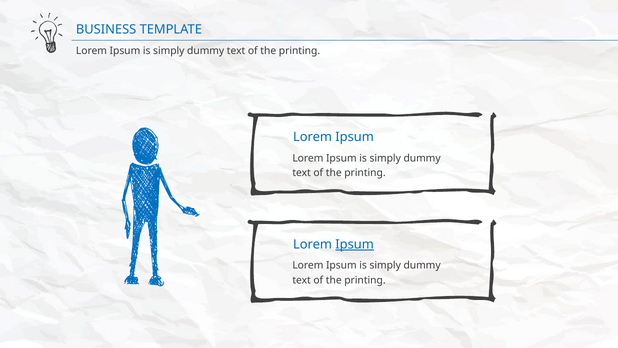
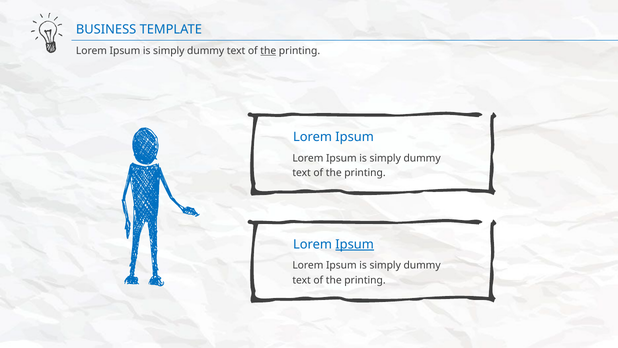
the underline: none -> present (268, 51)
